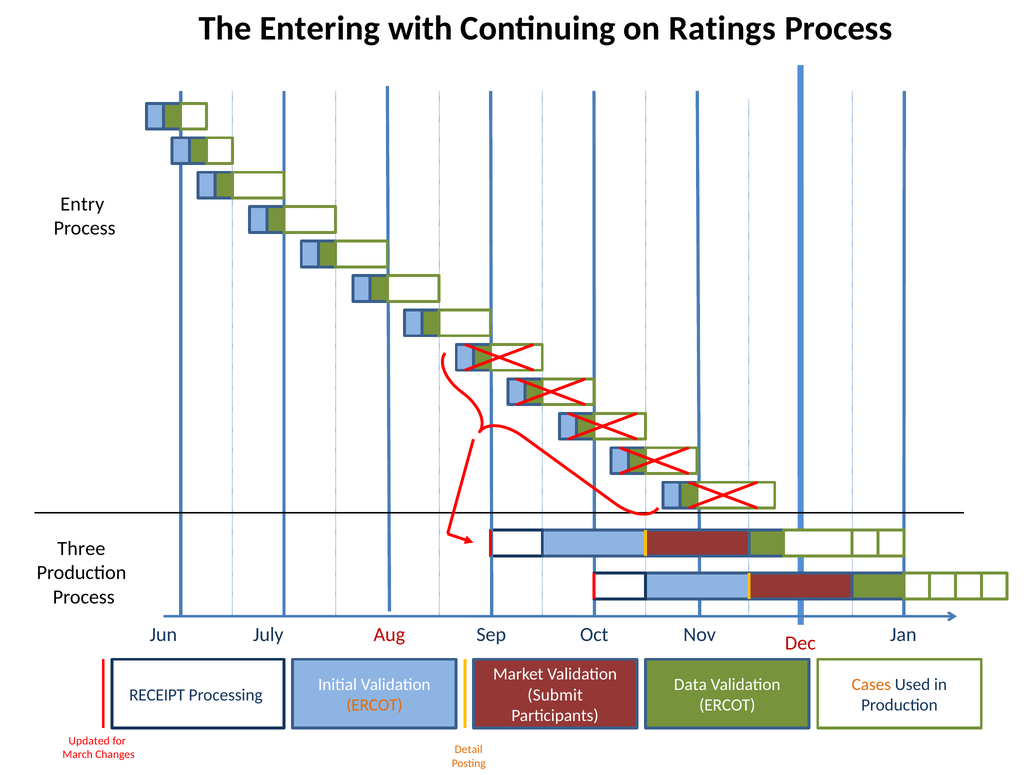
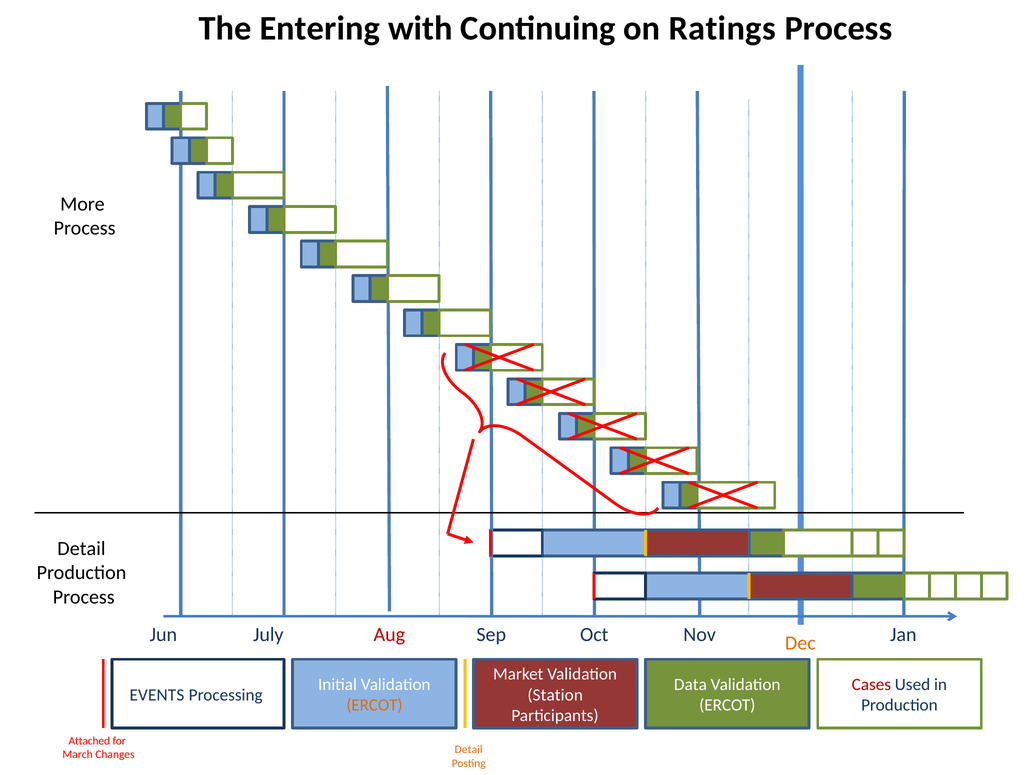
Entry: Entry -> More (82, 204)
Three: Three -> Detail (81, 548)
Dec colour: red -> orange (800, 643)
Cases colour: orange -> red (871, 684)
RECEIPT: RECEIPT -> EVENTS (157, 695)
Submit: Submit -> Station (555, 695)
Updated: Updated -> Attached (89, 741)
